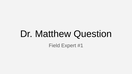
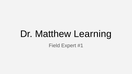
Question: Question -> Learning (93, 34)
